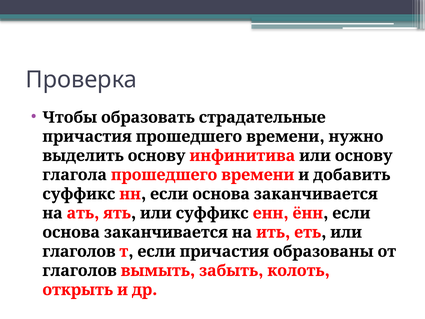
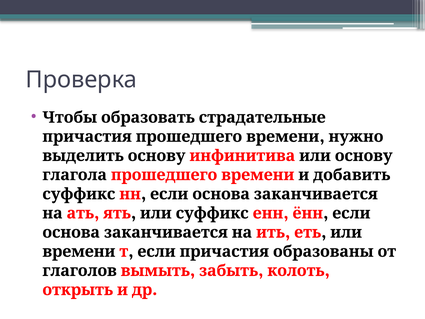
глаголов: глаголов -> времени (79, 251)
